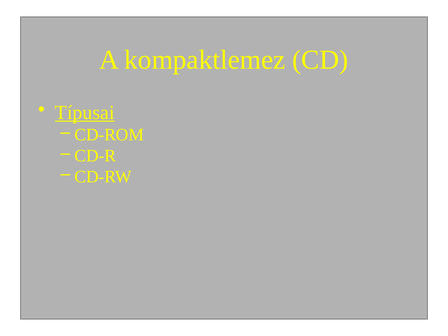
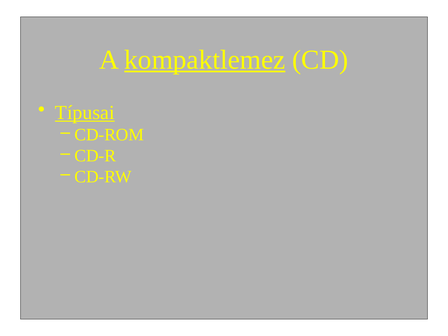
kompaktlemez underline: none -> present (205, 60)
